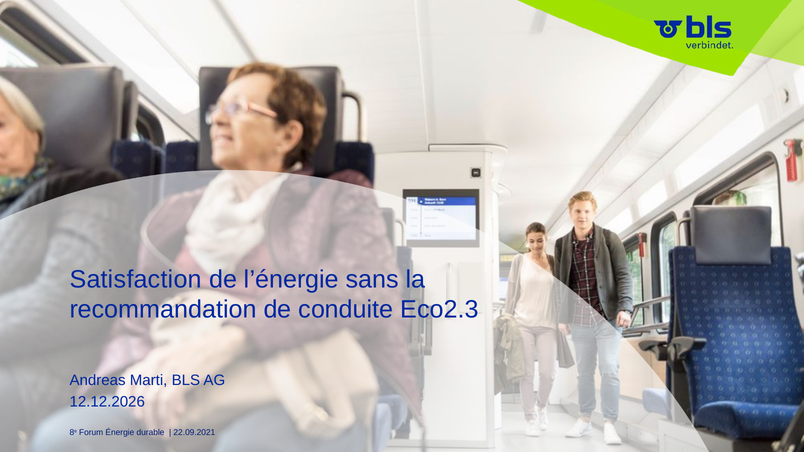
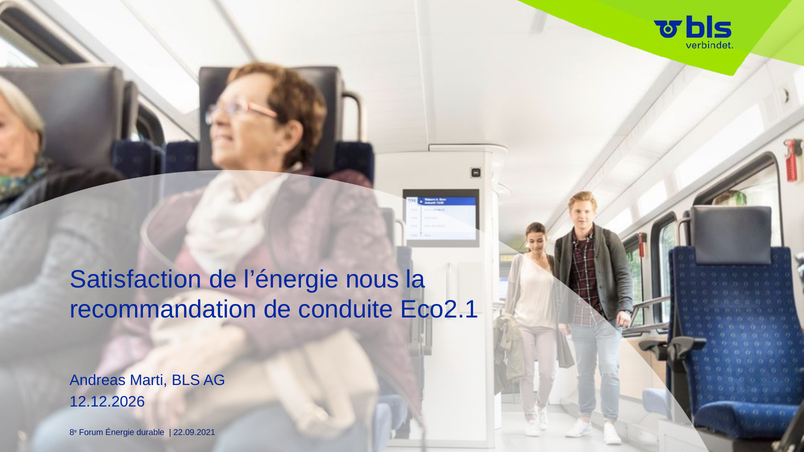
sans: sans -> nous (372, 280)
Eco2.3: Eco2.3 -> Eco2.1 (439, 310)
